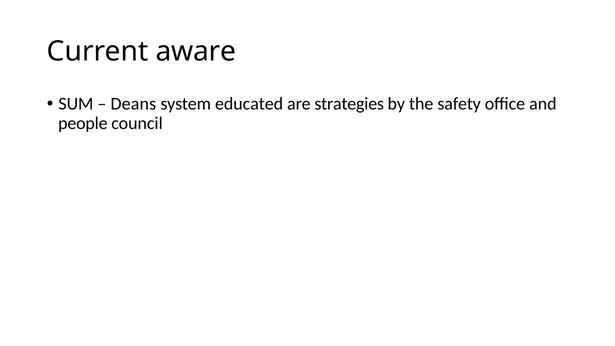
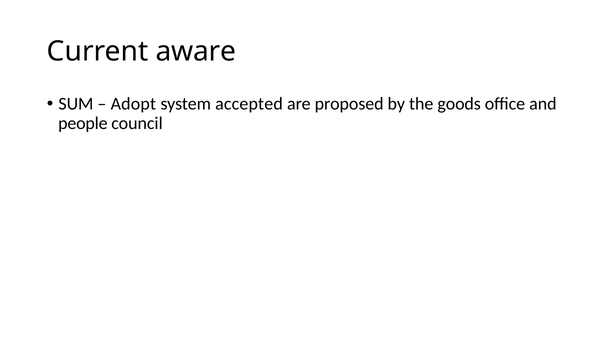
Deans: Deans -> Adopt (133, 104)
educated: educated -> accepted (249, 104)
strategies: strategies -> proposed (349, 104)
safety: safety -> goods (459, 104)
